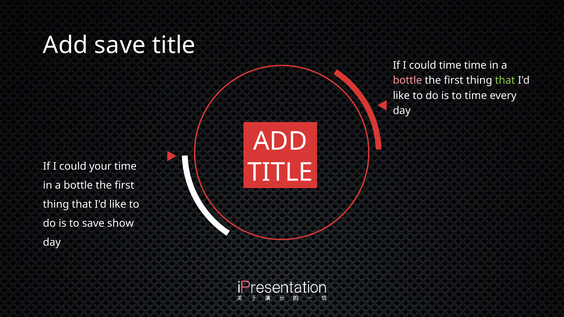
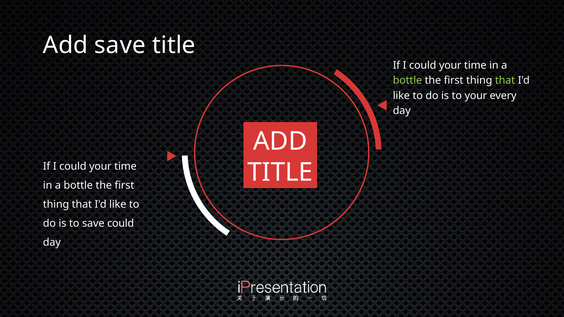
time: time -> your (450, 65)
bottle colour: pink -> light green (407, 80)
to time: time -> your (476, 96)
save show: show -> could (121, 224)
